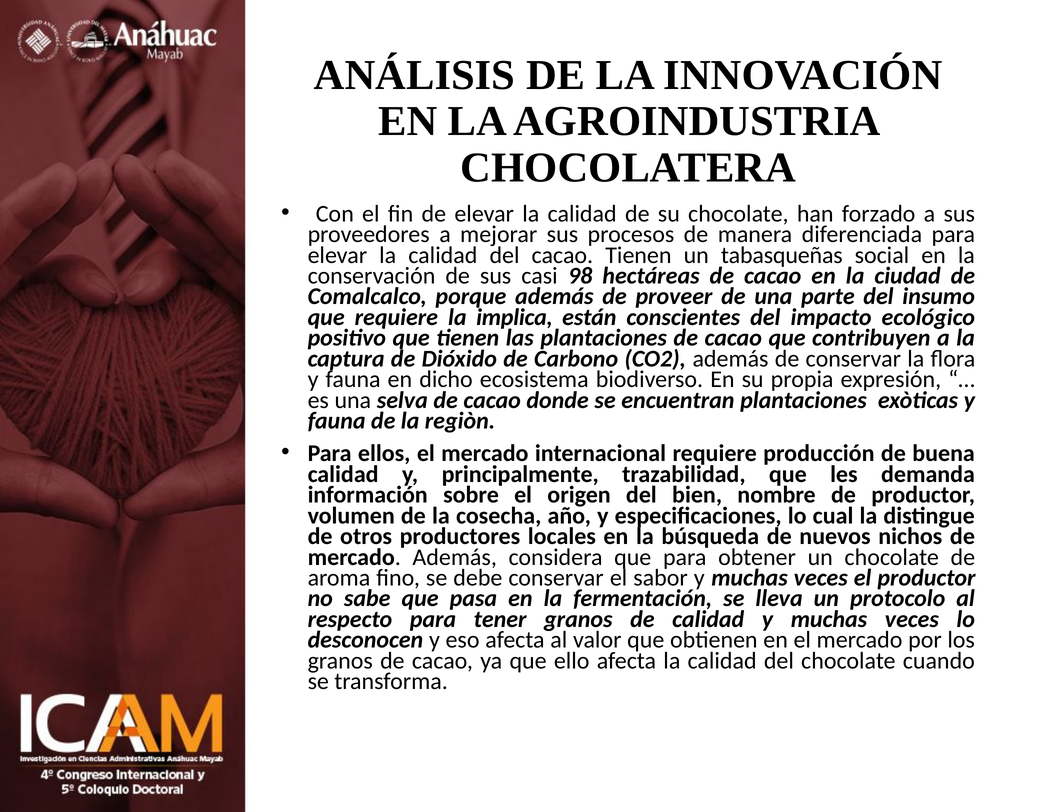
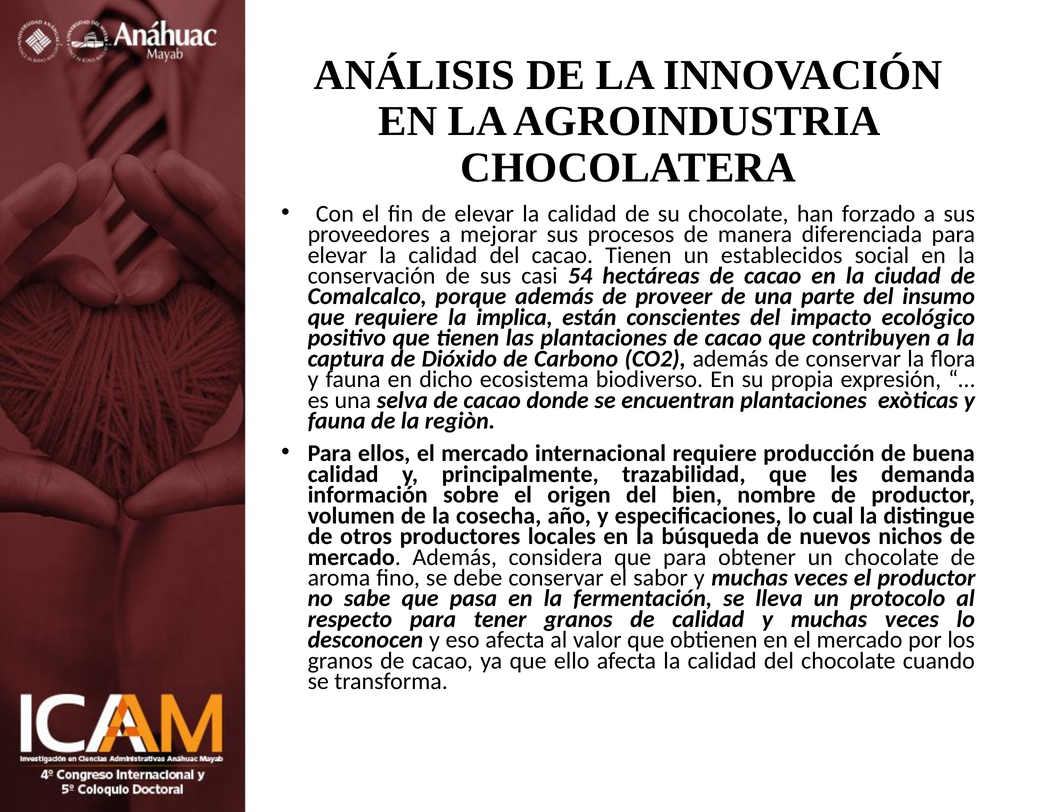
tabasqueñas: tabasqueñas -> establecidos (782, 255)
98: 98 -> 54 (580, 276)
